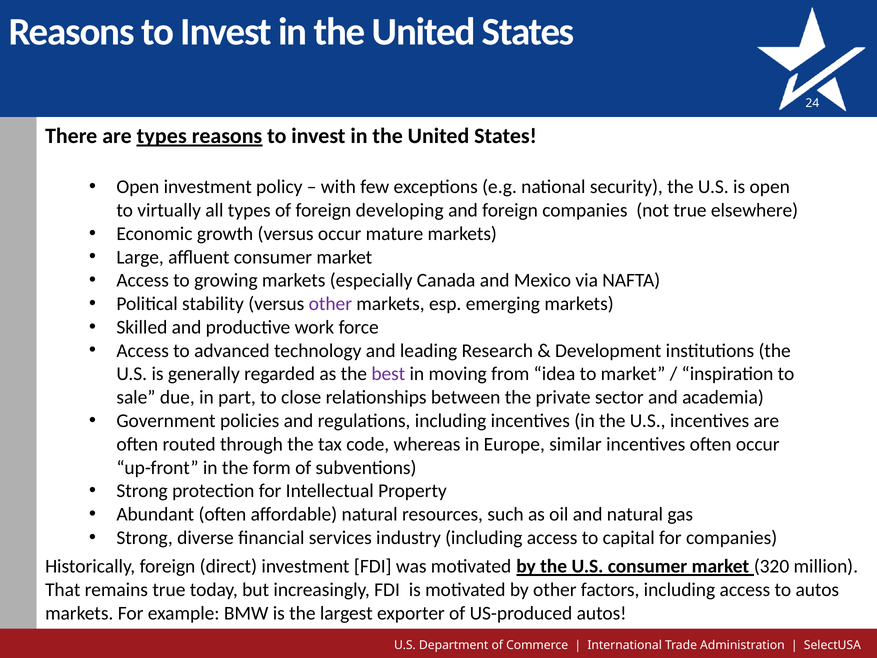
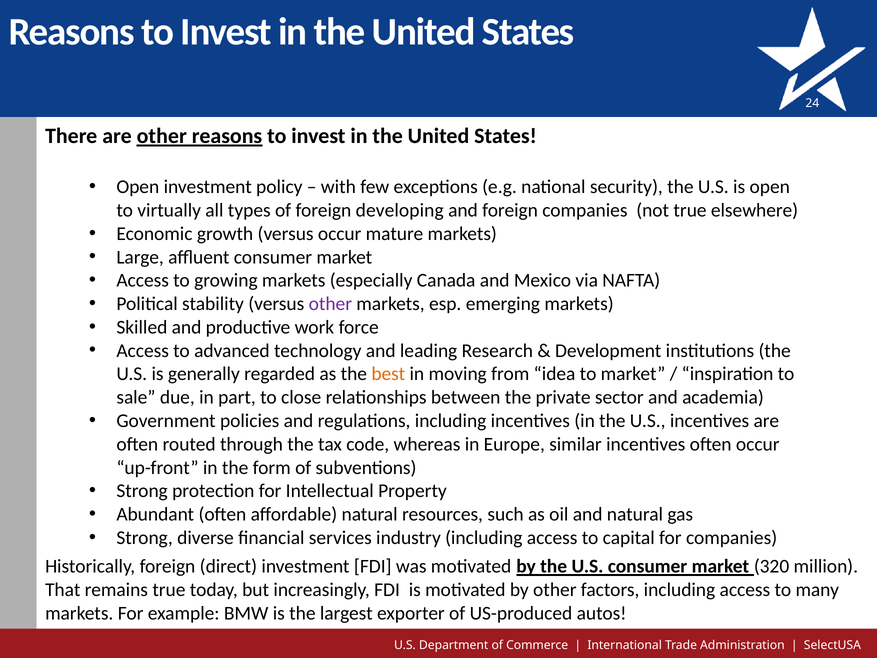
are types: types -> other (162, 136)
best colour: purple -> orange (388, 374)
to autos: autos -> many (817, 590)
